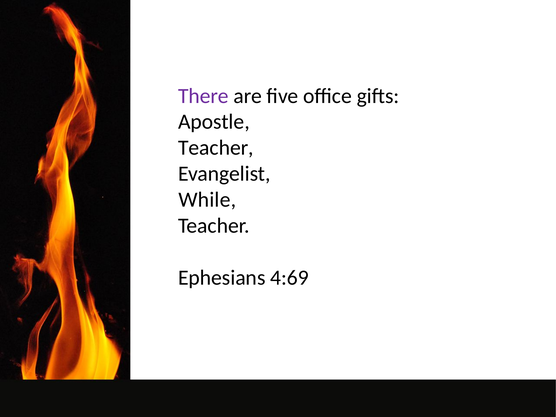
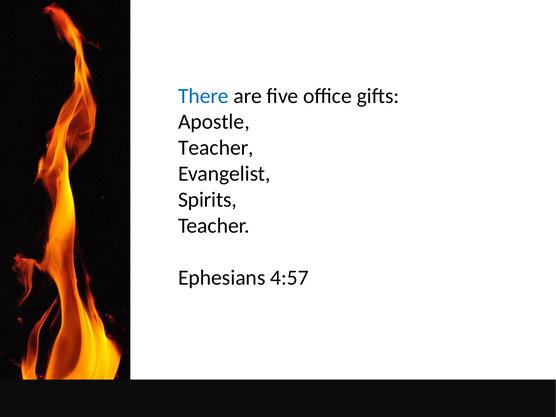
There colour: purple -> blue (203, 96)
While: While -> Spirits (207, 200)
4:69: 4:69 -> 4:57 (290, 278)
